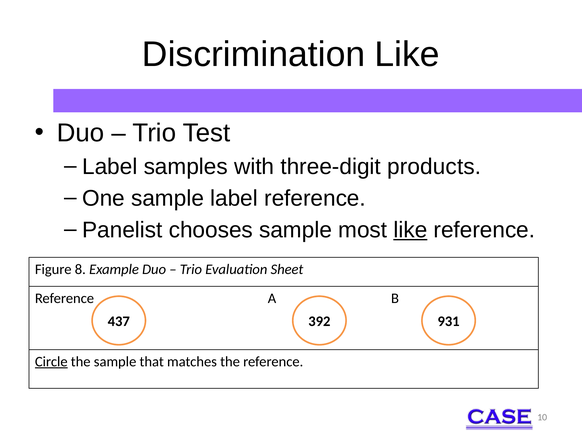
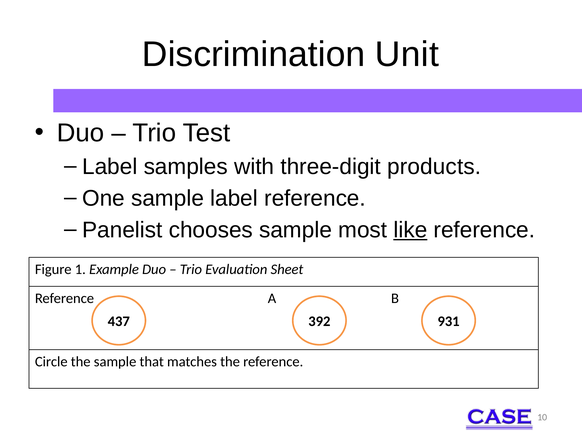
Discrimination Like: Like -> Unit (407, 54)
8: 8 -> 1 (80, 269)
Circle underline: present -> none (51, 361)
